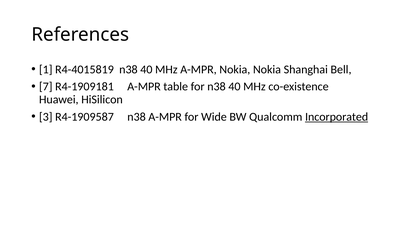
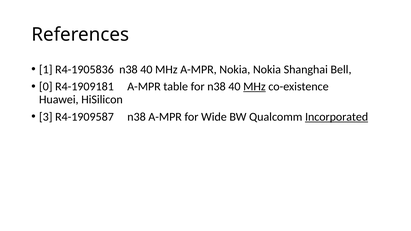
R4-4015819: R4-4015819 -> R4-1905836 (84, 69)
7: 7 -> 0 (46, 87)
MHz underline: none -> present (254, 87)
